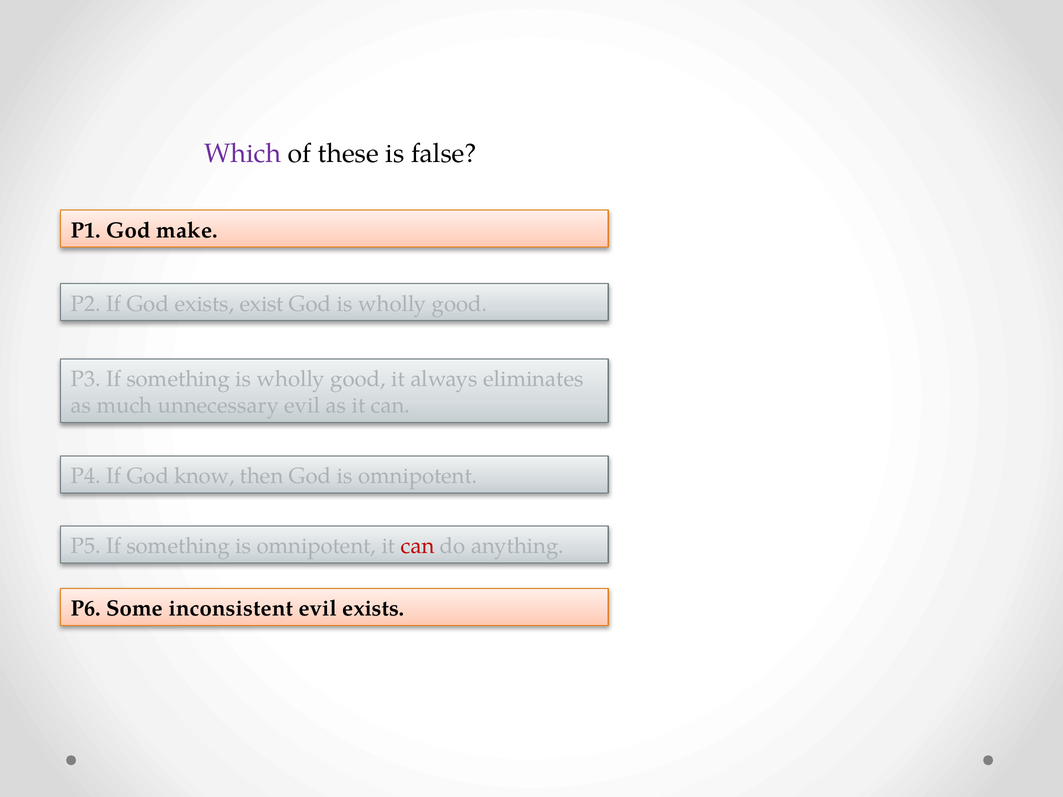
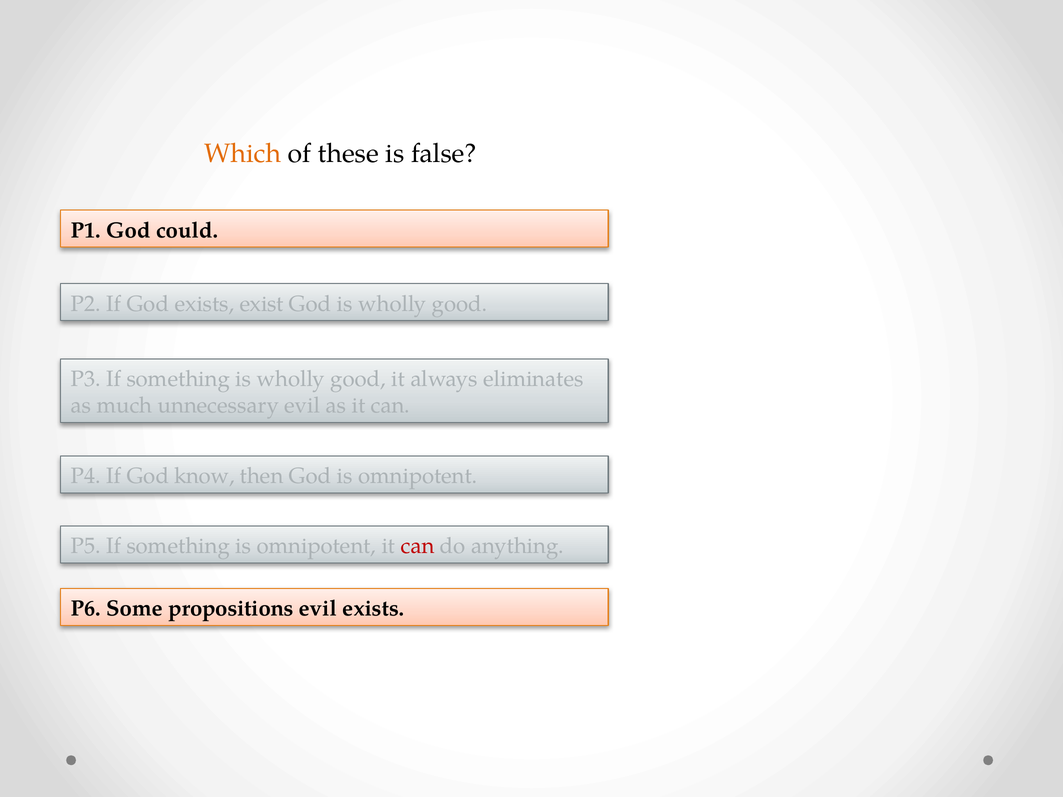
Which colour: purple -> orange (243, 154)
make: make -> could (187, 230)
inconsistent: inconsistent -> propositions (231, 609)
